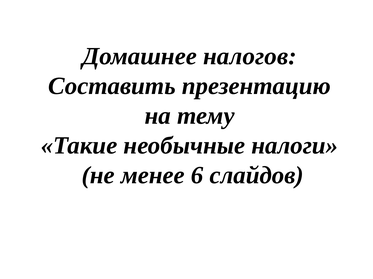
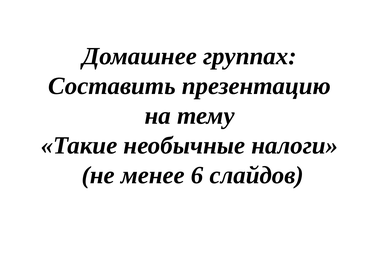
налогов: налогов -> группах (250, 56)
